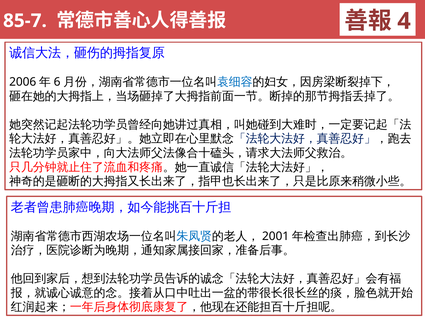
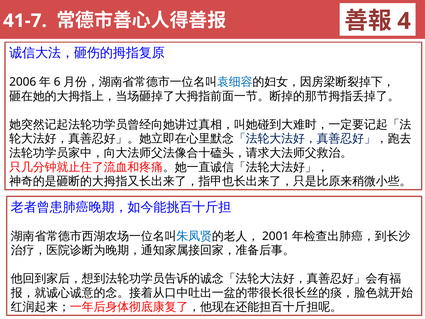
85-7: 85-7 -> 41-7 (25, 21)
